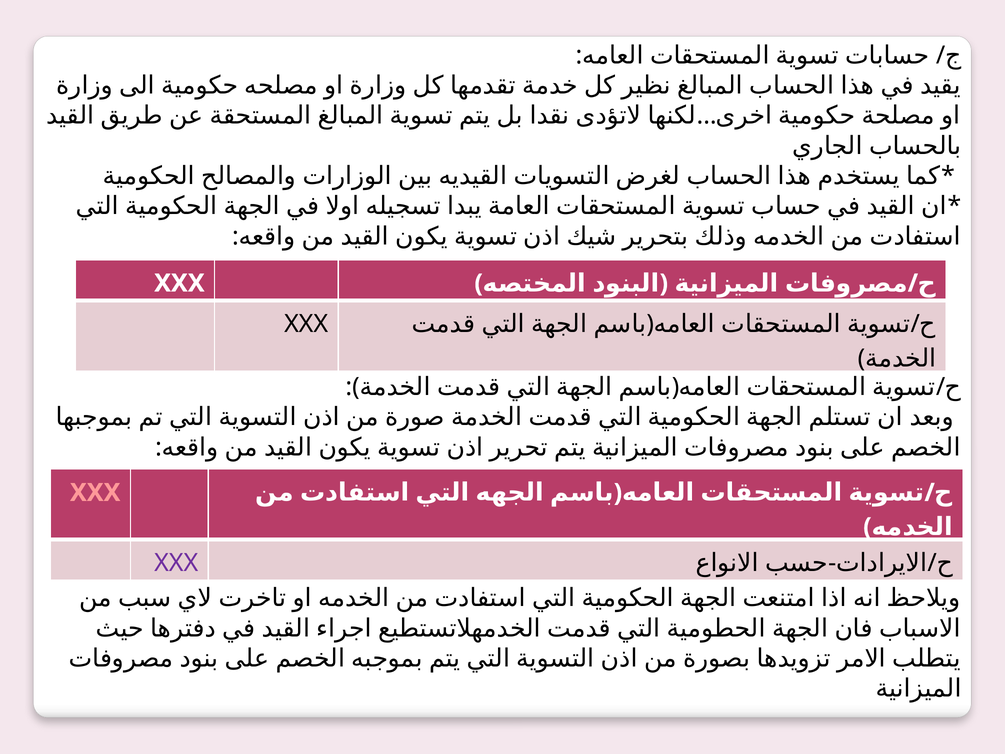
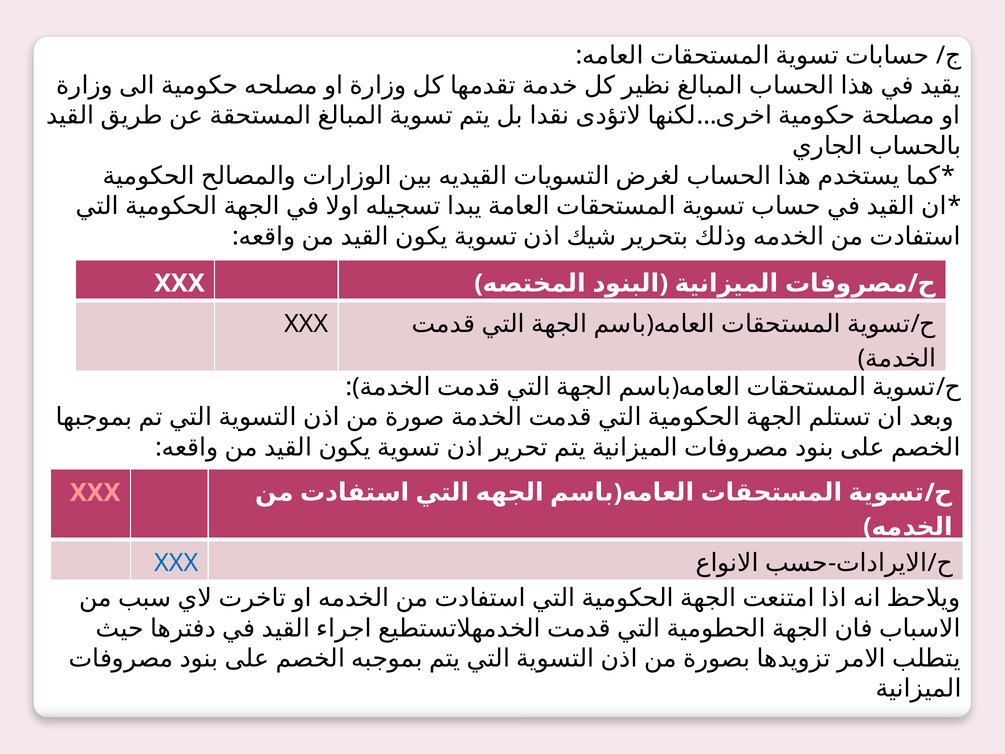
XXX colour: purple -> blue (176, 563)
